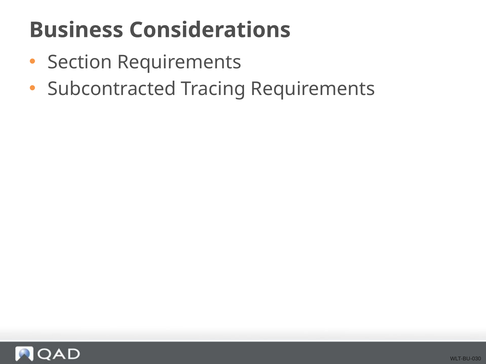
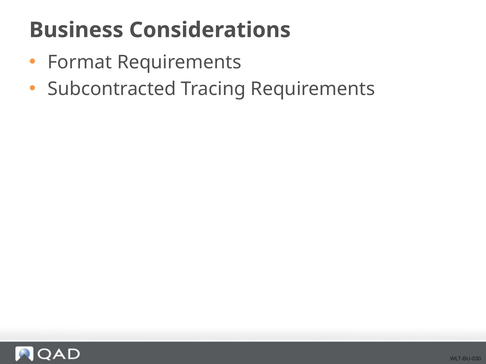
Section: Section -> Format (80, 62)
